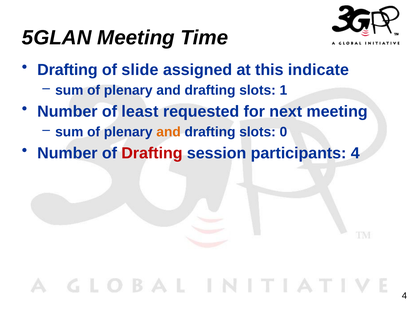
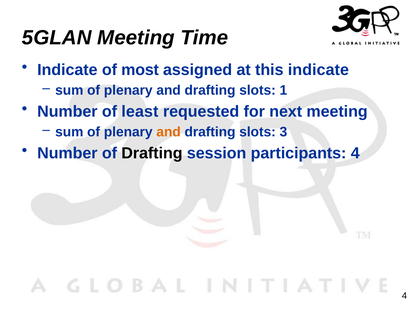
Drafting: Drafting -> Indicate (67, 70)
slide: slide -> most (140, 70)
0: 0 -> 3 (283, 132)
Drafting colour: red -> black (152, 153)
